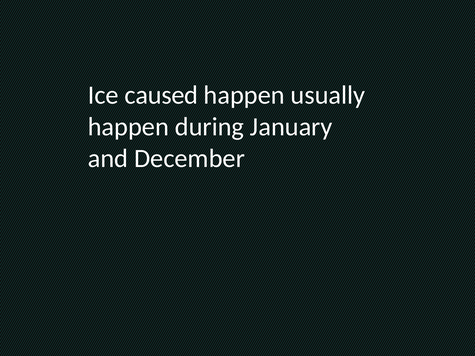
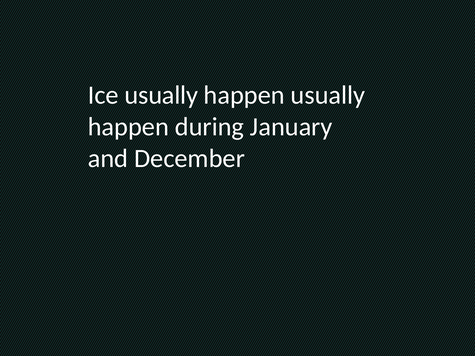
Ice caused: caused -> usually (161, 95)
